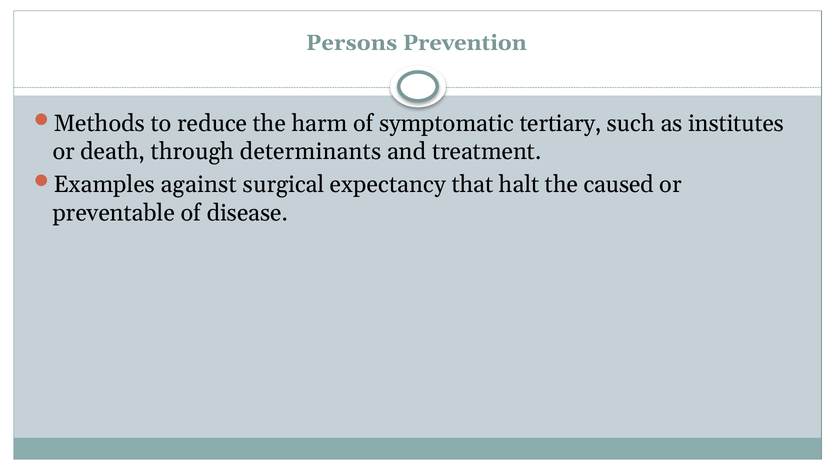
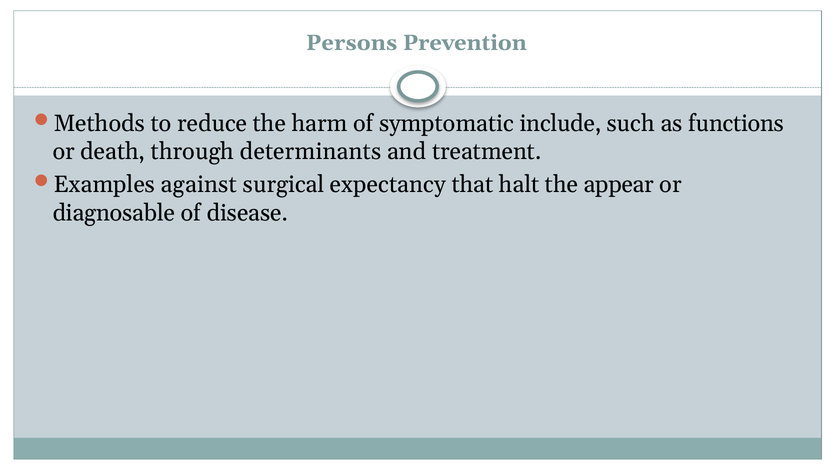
tertiary: tertiary -> include (560, 124)
institutes: institutes -> functions (736, 124)
caused: caused -> appear (619, 185)
preventable: preventable -> diagnosable (114, 213)
